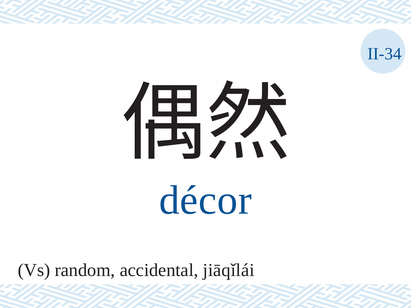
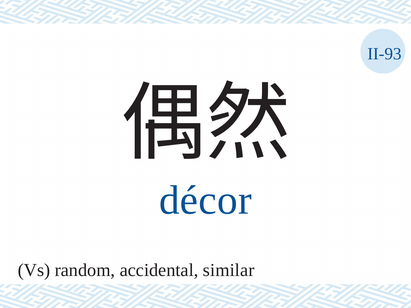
II-34: II-34 -> II-93 (384, 54)
jiāqǐlái: jiāqǐlái -> similar (229, 270)
